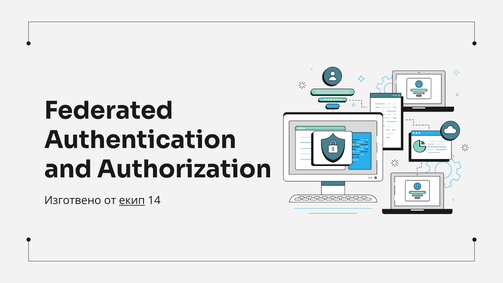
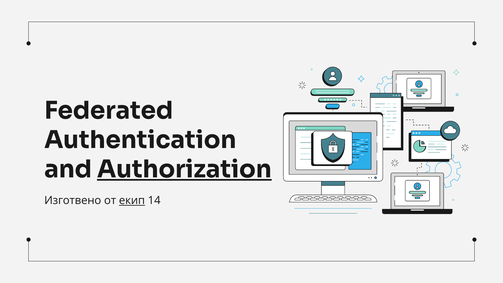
Authorization underline: none -> present (184, 169)
